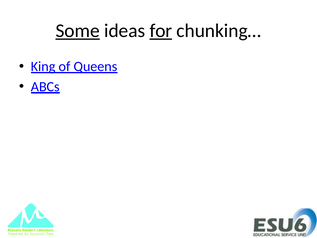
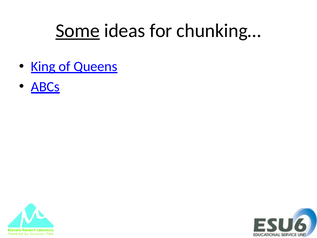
for underline: present -> none (161, 31)
